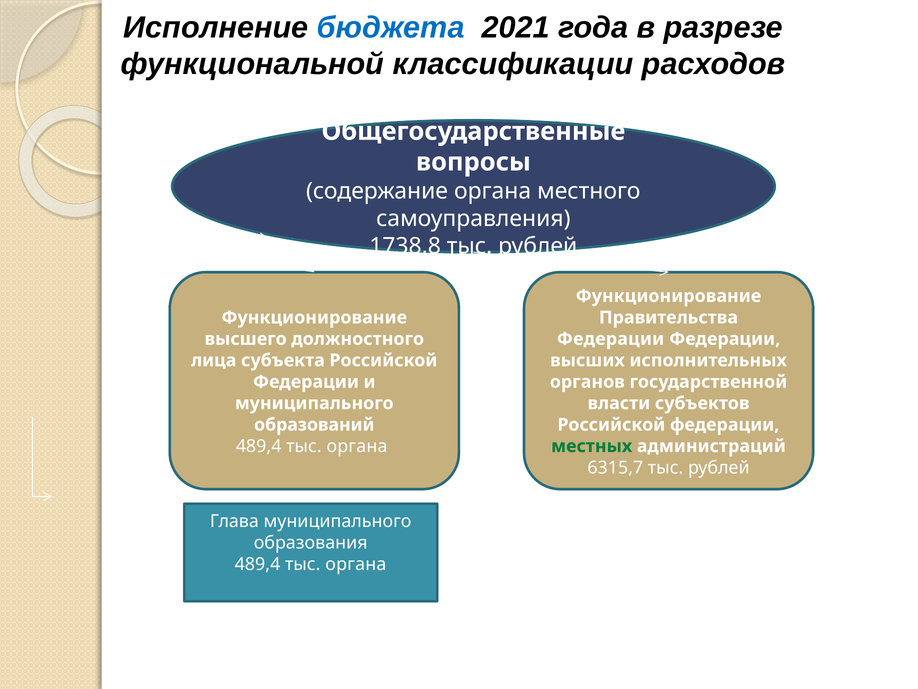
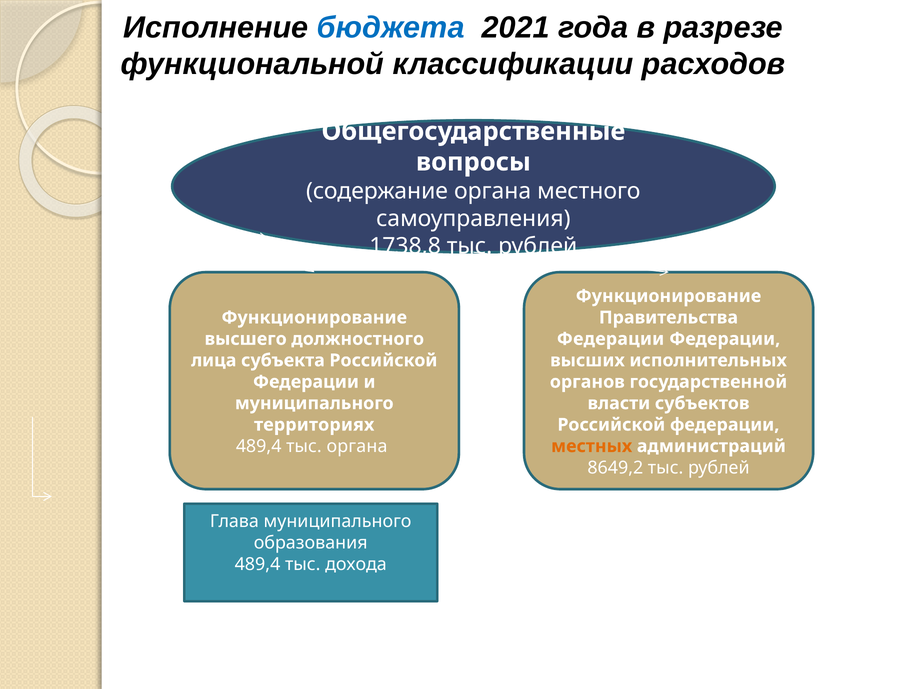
образований: образований -> территориях (314, 424)
местных colour: green -> orange (592, 446)
6315,7: 6315,7 -> 8649,2 (615, 467)
органа: органа -> дохода (356, 564)
